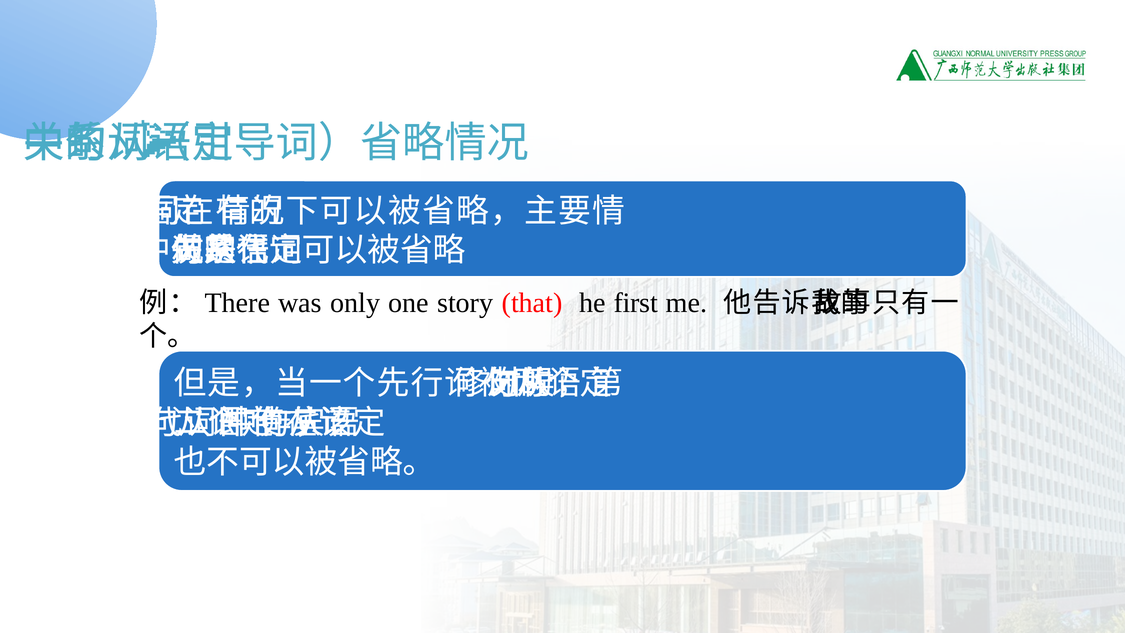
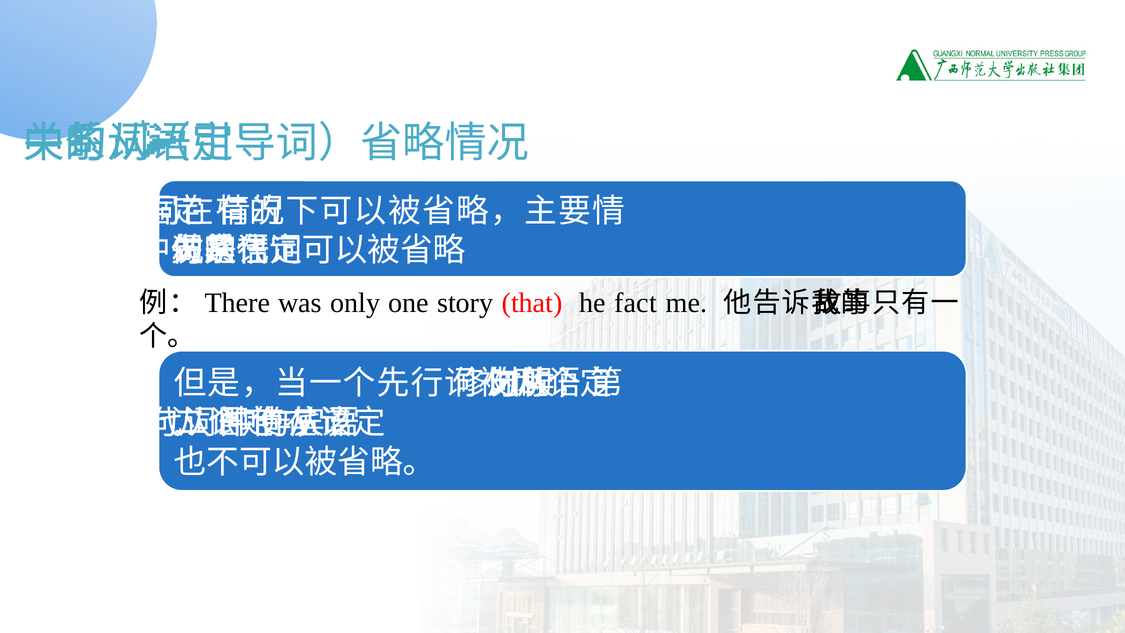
first: first -> fact (636, 303)
